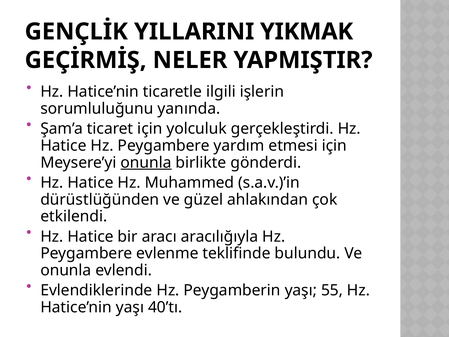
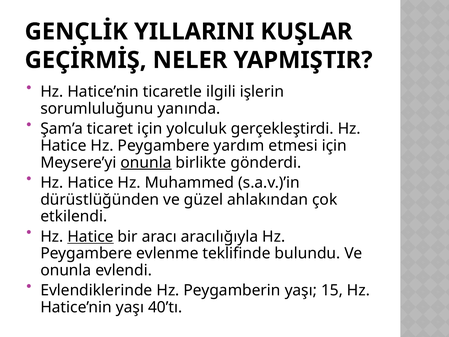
YIKMAK: YIKMAK -> KUŞLAR (306, 32)
Hatice underline: none -> present (91, 236)
55: 55 -> 15 (332, 290)
